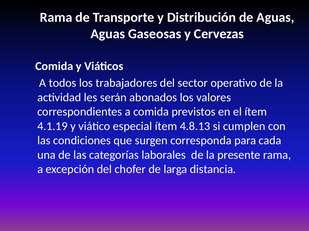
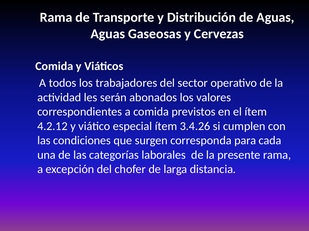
4.1.19: 4.1.19 -> 4.2.12 (52, 127)
4.8.13: 4.8.13 -> 3.4.26 (195, 127)
